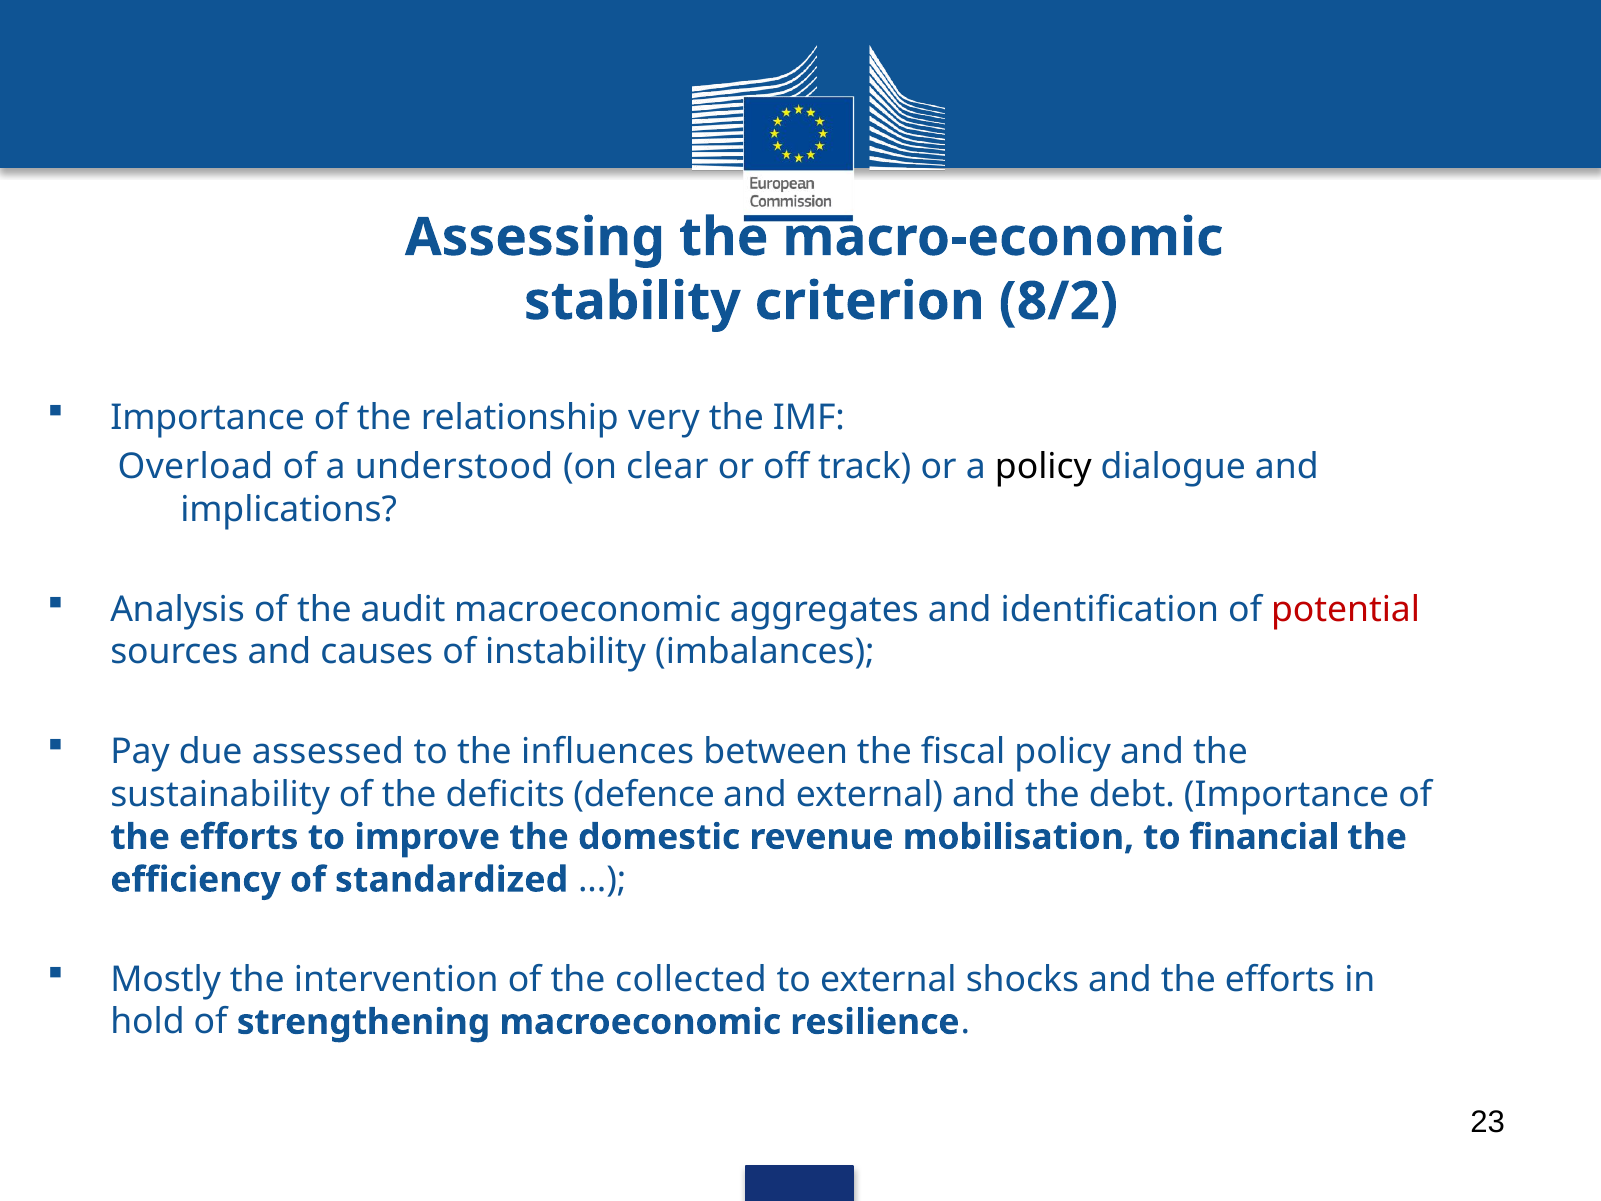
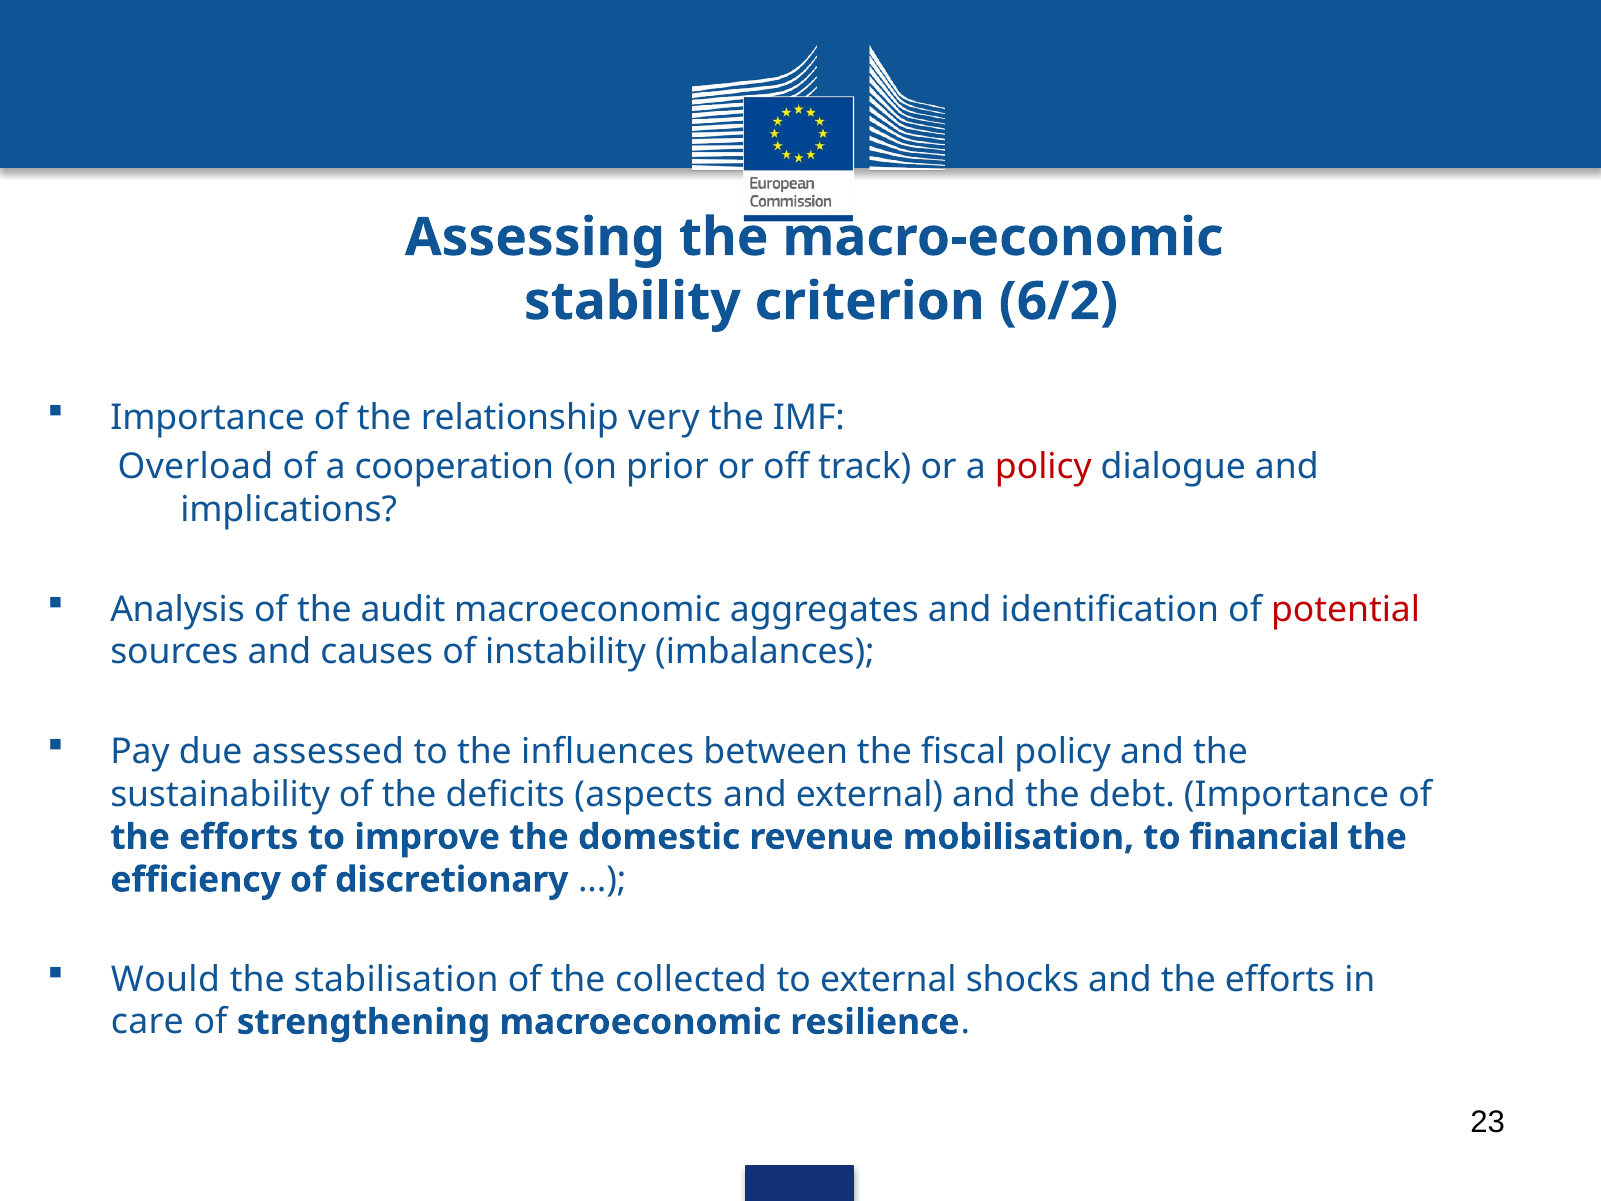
8/2: 8/2 -> 6/2 (1058, 301)
understood: understood -> cooperation (454, 467)
clear: clear -> prior (667, 467)
policy colour: black -> red (1043, 467)
defence: defence -> aspects (644, 794)
standardized: standardized -> discretionary (452, 880)
Mostly: Mostly -> Would (165, 979)
intervention: intervention -> stabilisation (396, 979)
hold: hold -> care (147, 1022)
